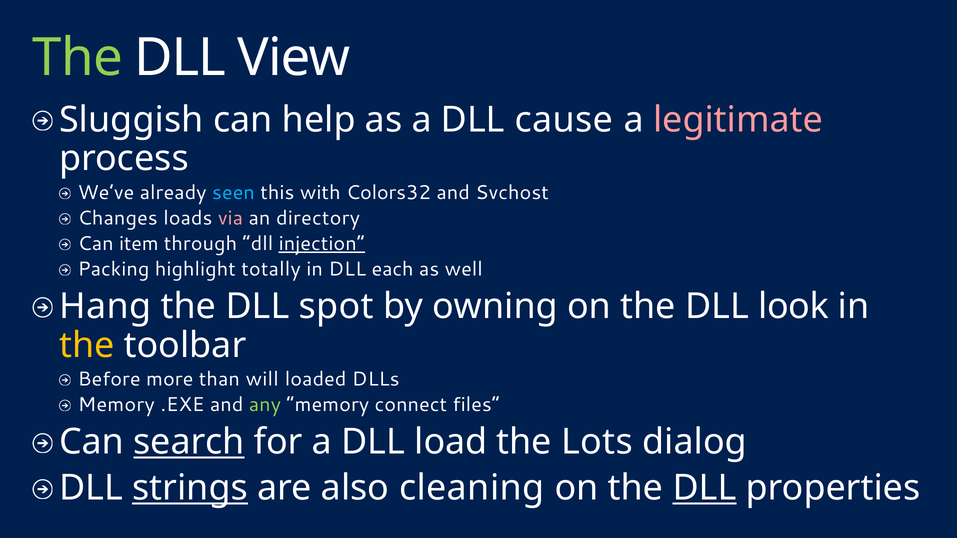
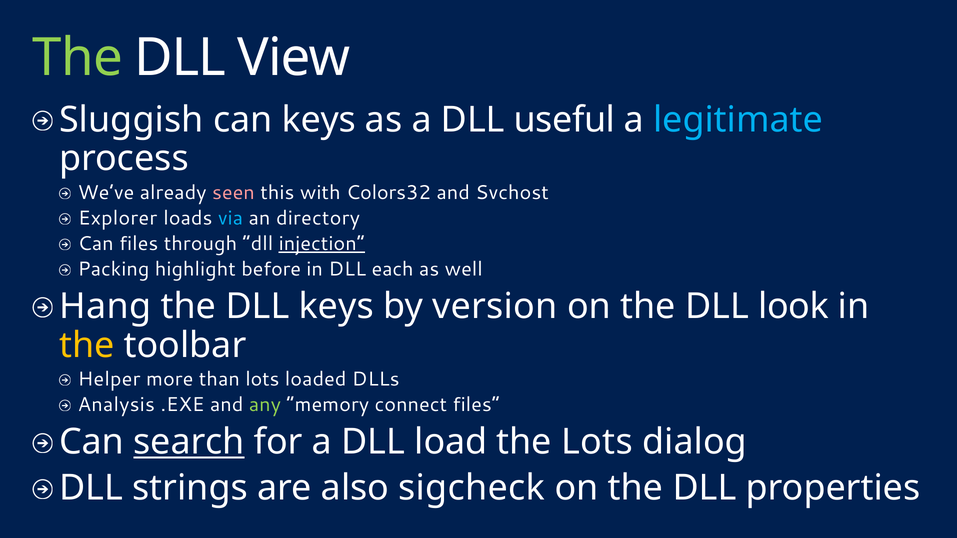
can help: help -> keys (319, 120)
cause: cause -> useful (564, 120)
legitimate colour: pink -> light blue (738, 120)
seen colour: light blue -> pink (233, 193)
Changes: Changes -> Explorer (118, 218)
via colour: pink -> light blue (230, 218)
Can item: item -> files (139, 244)
totally: totally -> before (271, 269)
DLL spot: spot -> keys (336, 307)
owning: owning -> version (495, 307)
Before: Before -> Helper (109, 380)
than will: will -> lots (262, 380)
Memory: Memory -> Analysis (116, 405)
strings underline: present -> none (190, 488)
cleaning: cleaning -> sigcheck (472, 488)
DLL underline: present -> none (704, 488)
